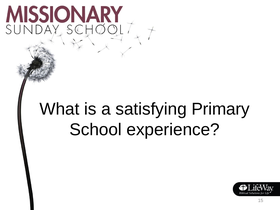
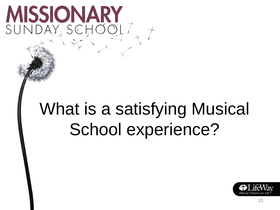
Primary: Primary -> Musical (221, 109)
